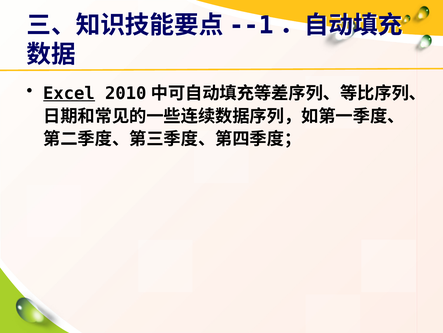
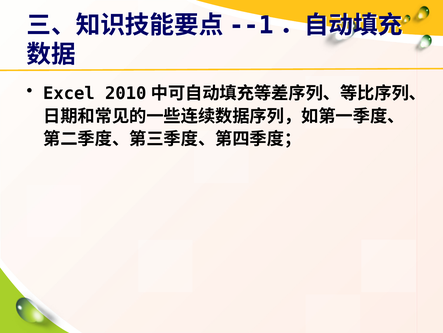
Excel underline: present -> none (69, 93)
